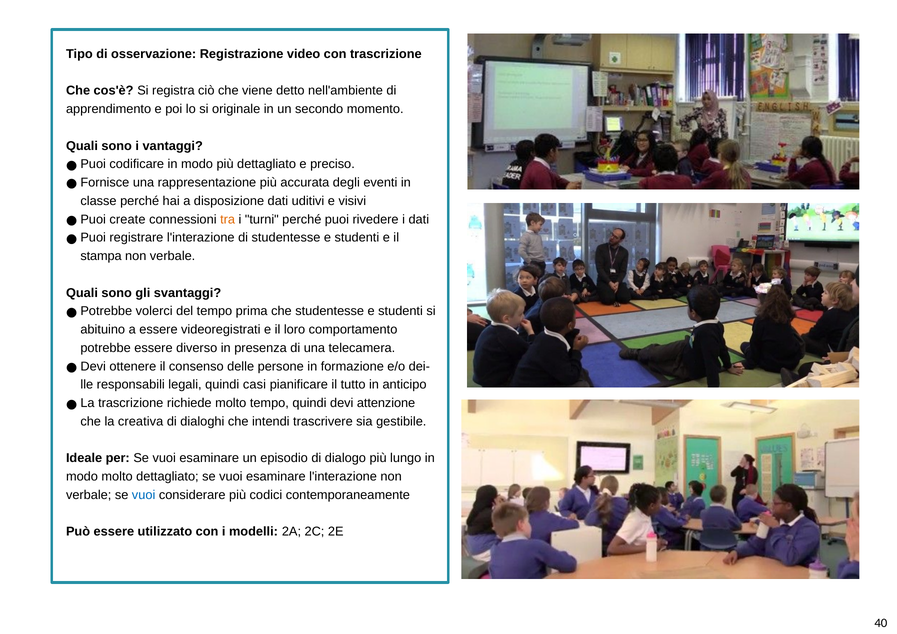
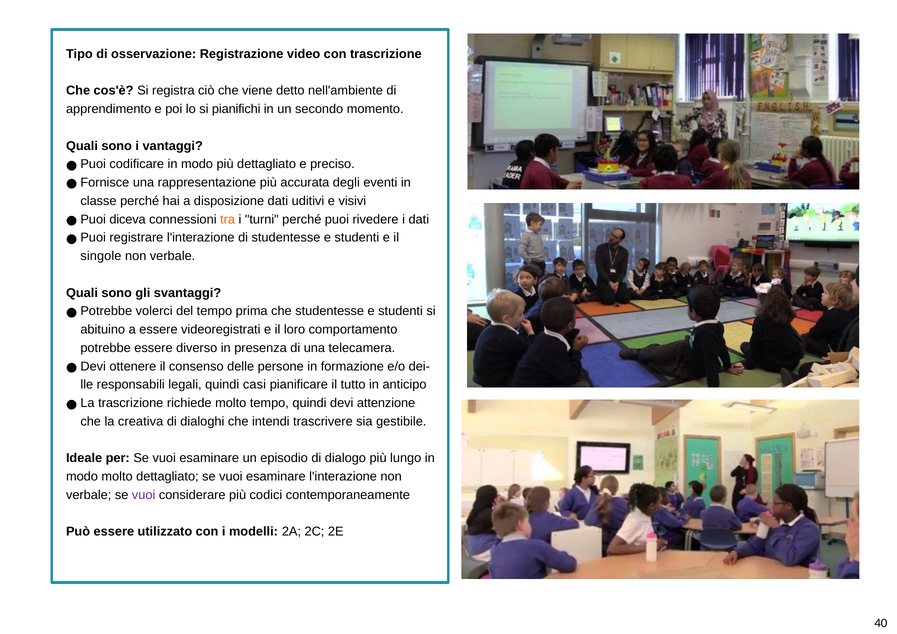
originale: originale -> pianifichi (236, 109)
create: create -> diceva (128, 219)
stampa: stampa -> singole (101, 256)
vuoi colour: blue -> purple (144, 495)
